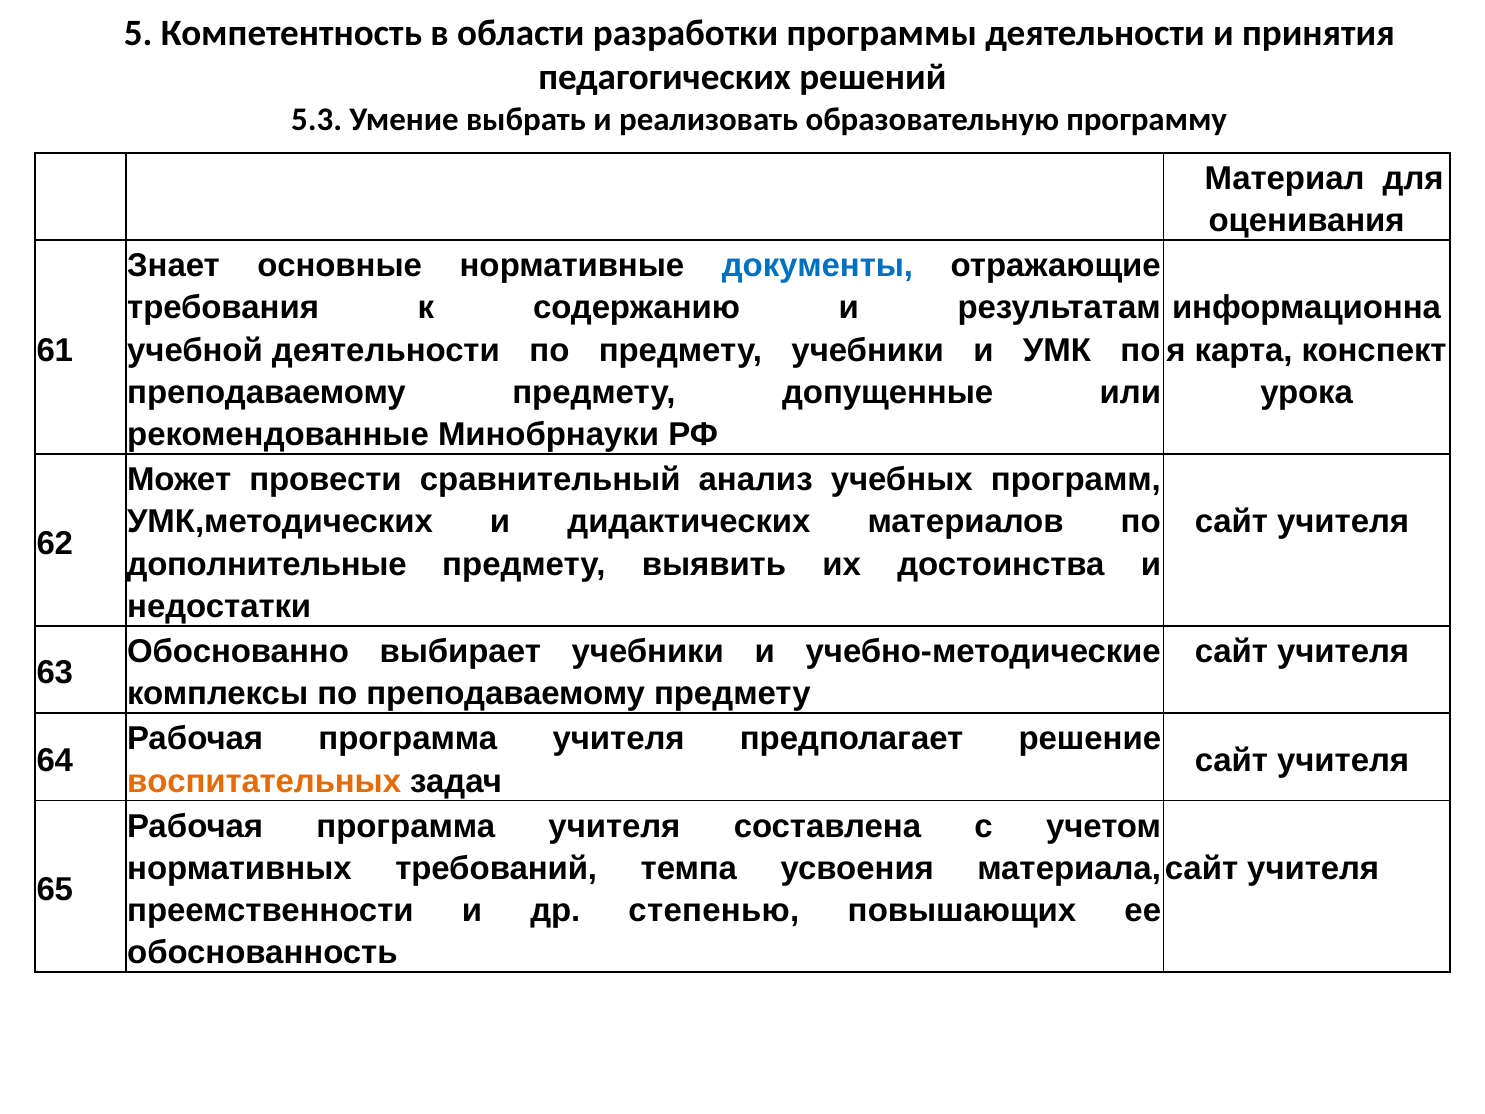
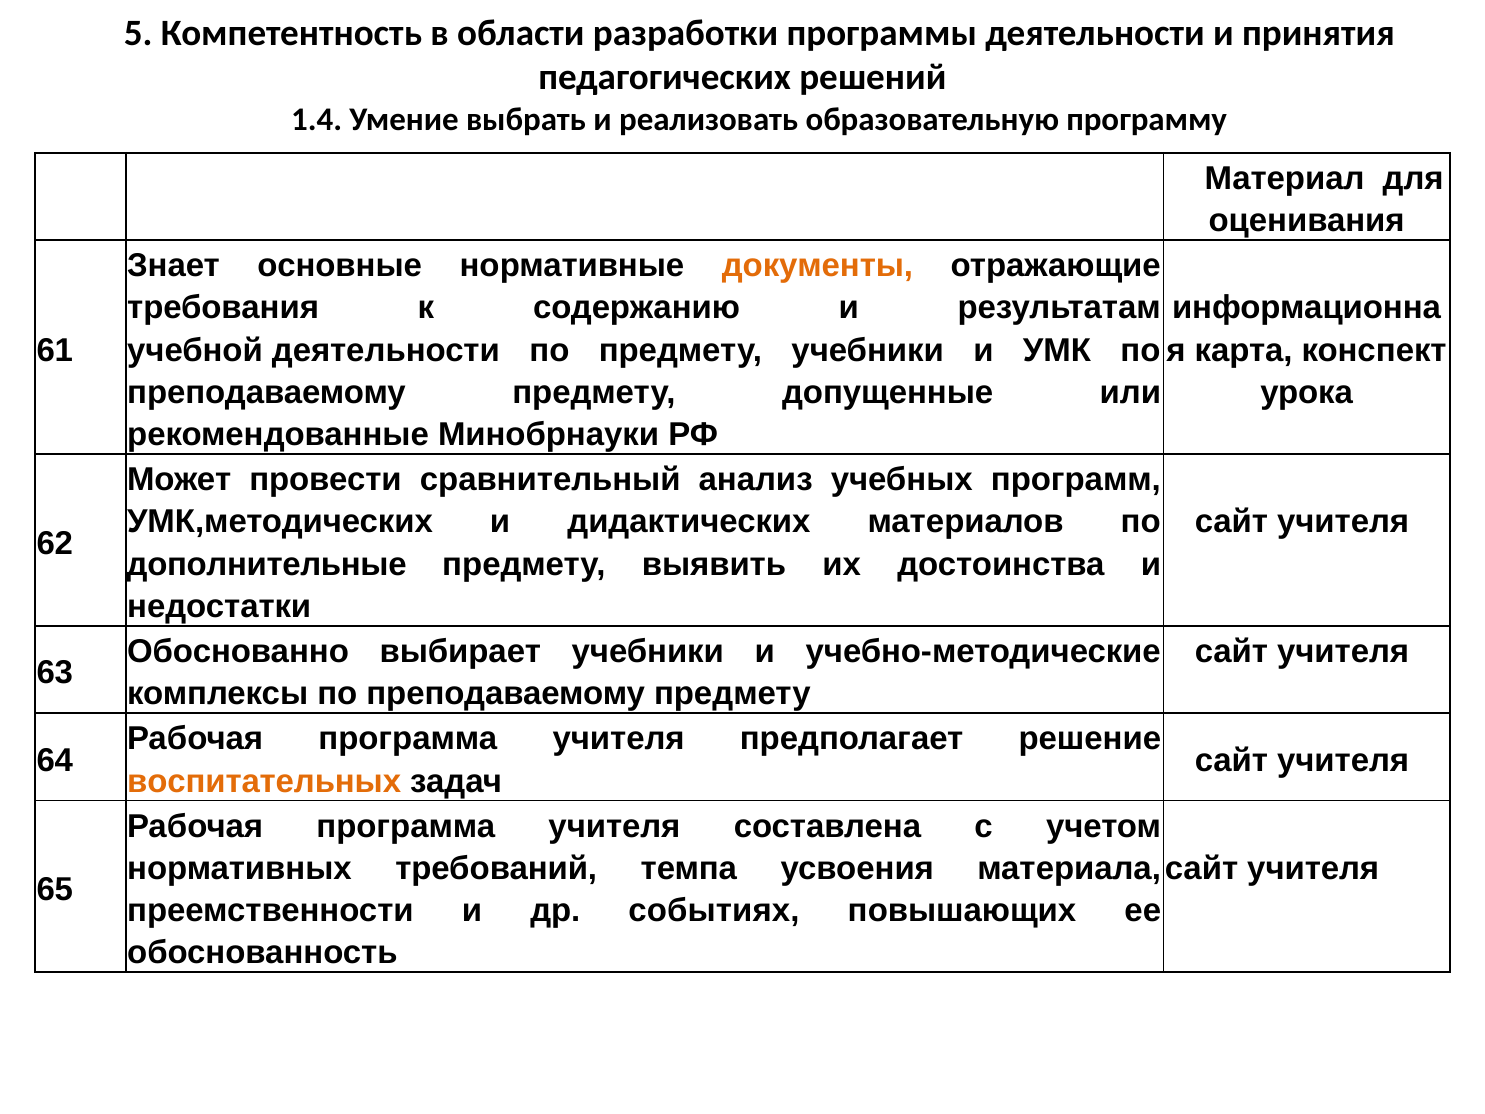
5.3: 5.3 -> 1.4 (317, 119)
документы colour: blue -> orange (817, 266)
степенью: степенью -> событиях (714, 911)
